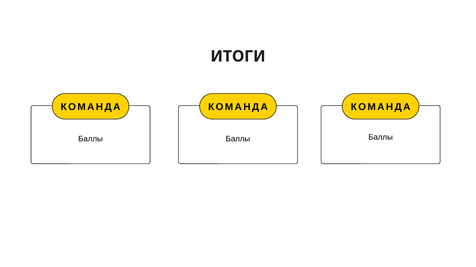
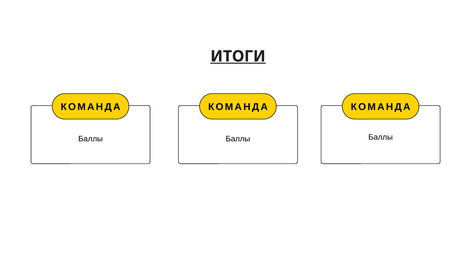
ИТОГИ underline: none -> present (238, 56)
